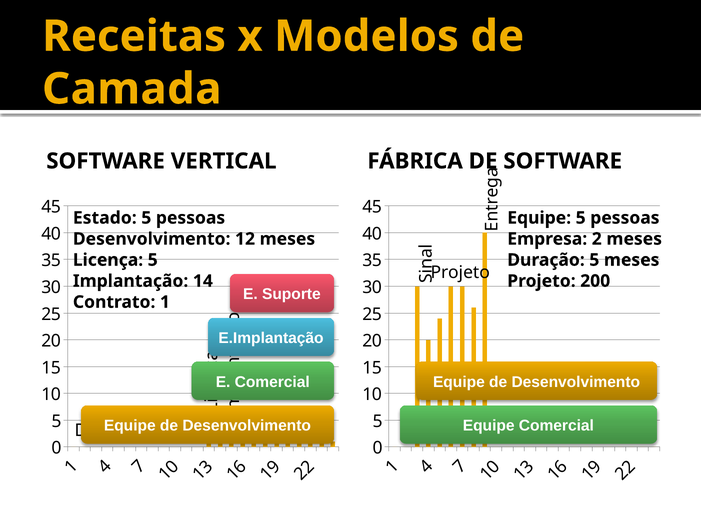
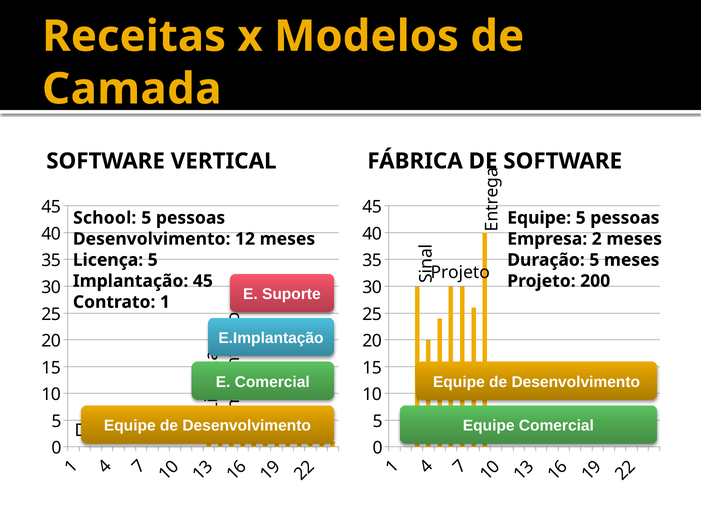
Estado: Estado -> School (105, 218)
Implantação 14: 14 -> 45 (203, 281)
